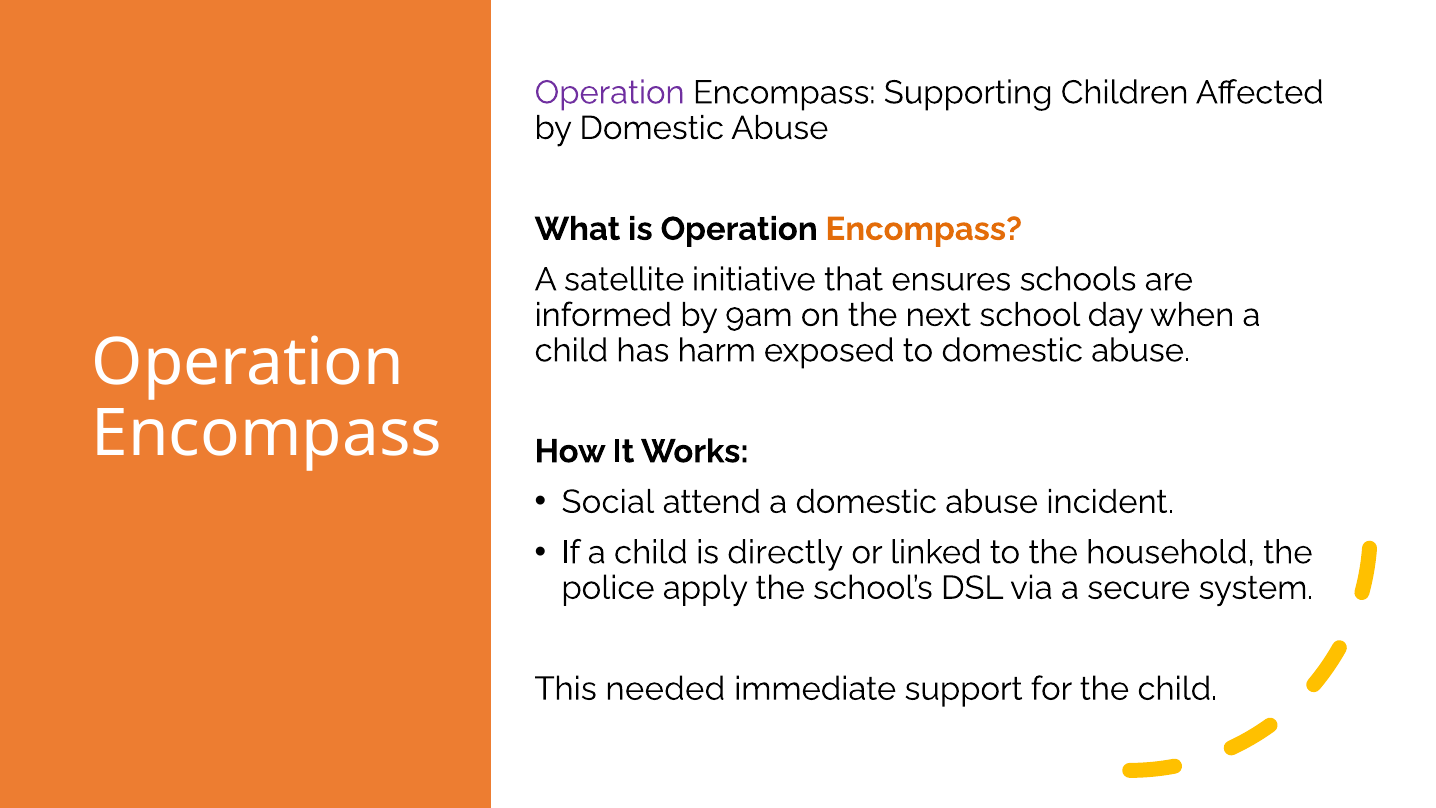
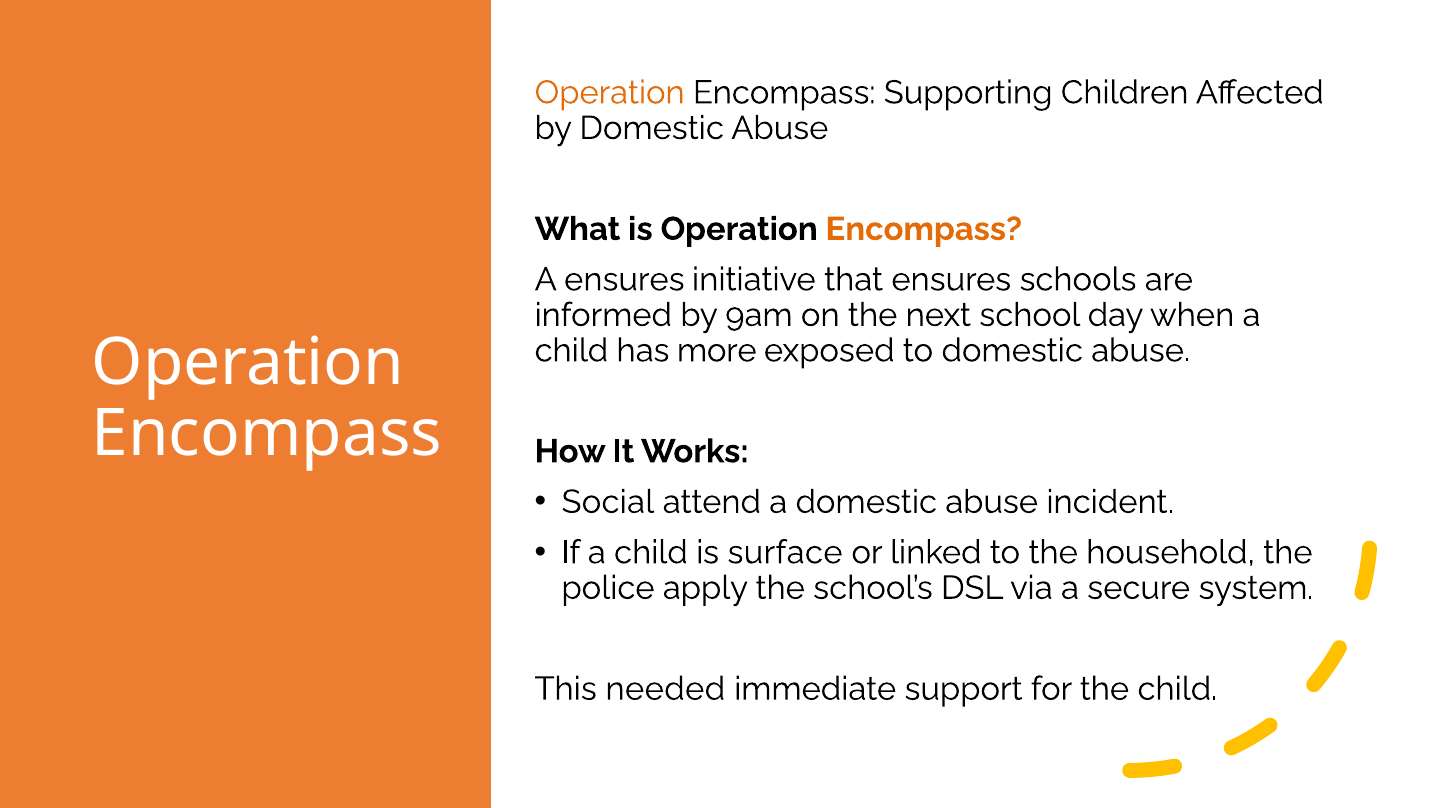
Operation colour: purple -> orange (610, 93)
A satellite: satellite -> ensures (624, 279)
harm: harm -> more (717, 350)
directly: directly -> surface (785, 552)
